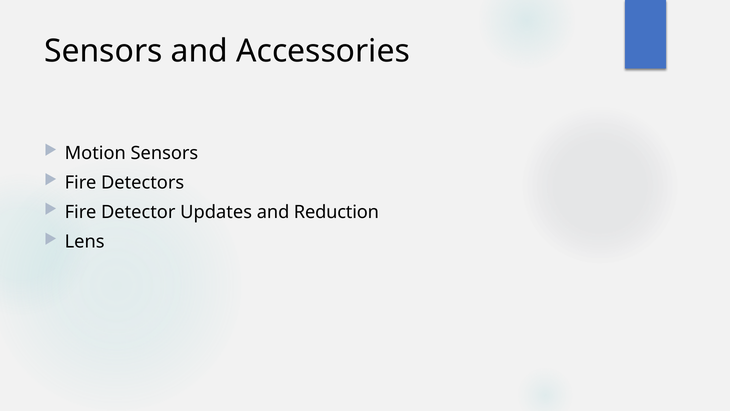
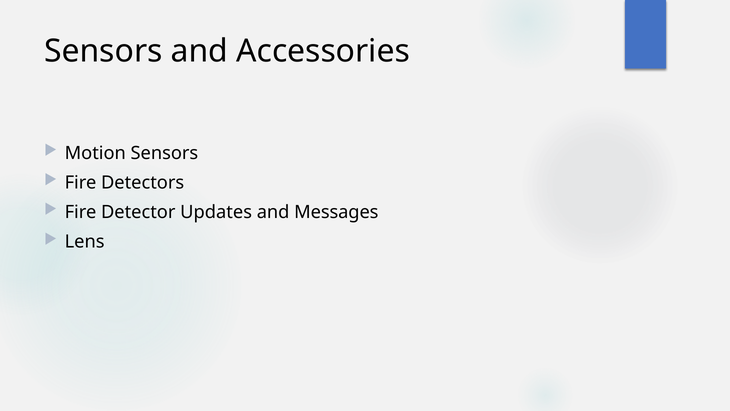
Reduction: Reduction -> Messages (336, 212)
